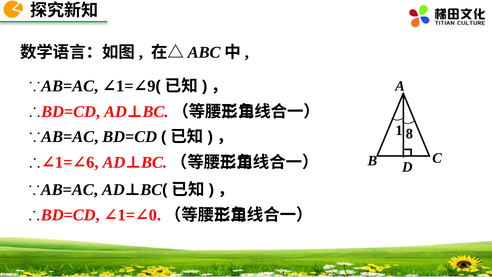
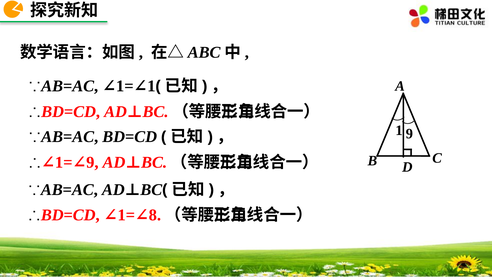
9: 9 -> 1 (151, 86)
1 8: 8 -> 9 (409, 134)
6: 6 -> 9 (92, 162)
0: 0 -> 8 (155, 215)
